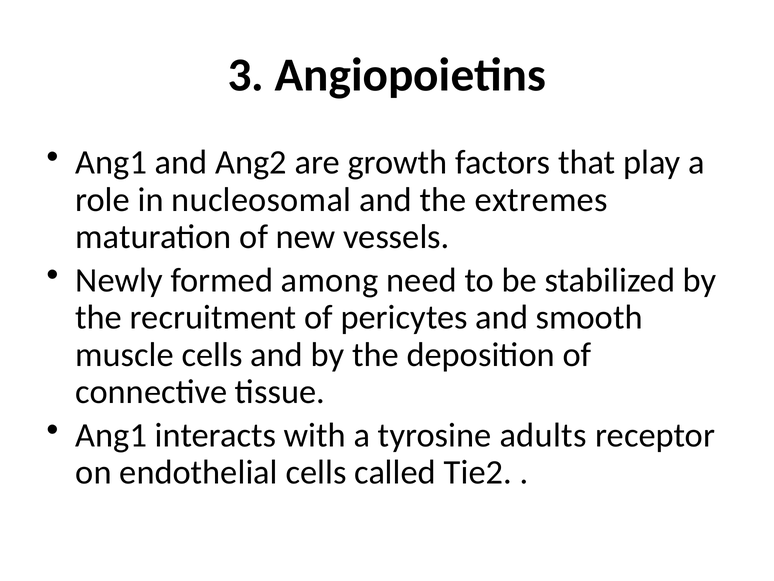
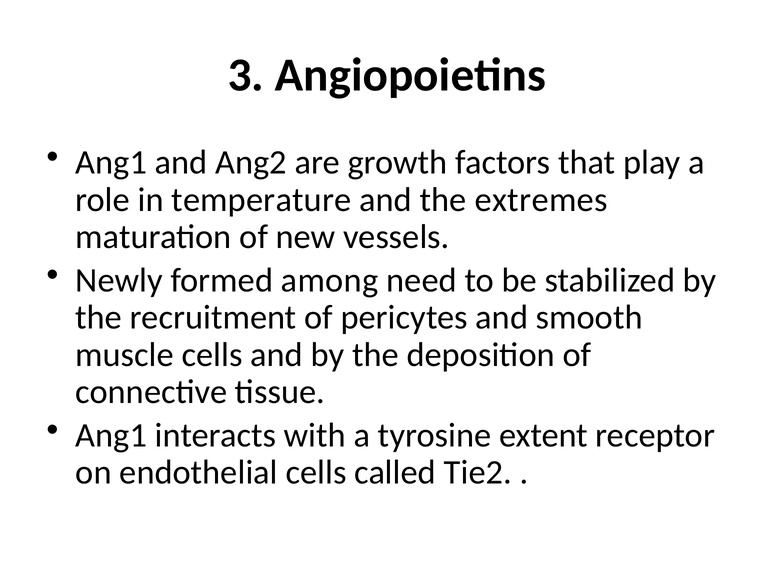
nucleosomal: nucleosomal -> temperature (261, 200)
adults: adults -> extent (543, 435)
